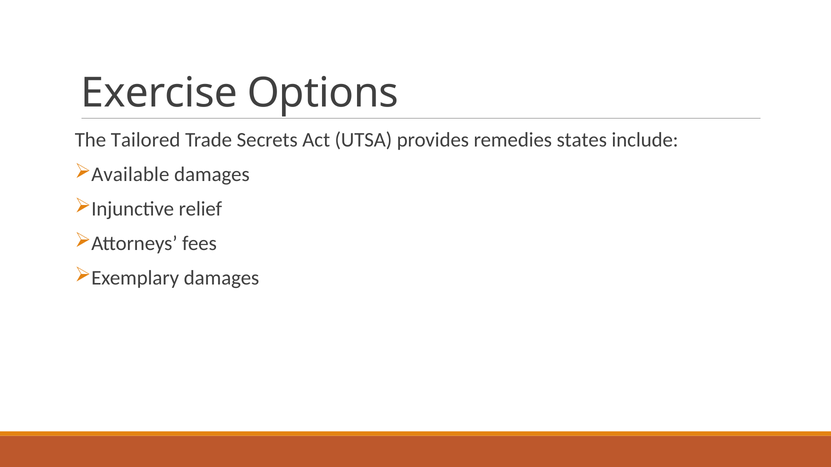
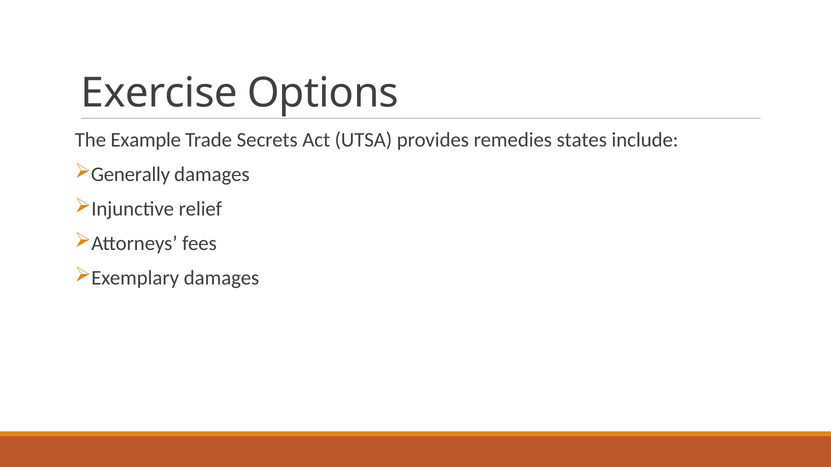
Tailored: Tailored -> Example (146, 140)
Available: Available -> Generally (131, 175)
